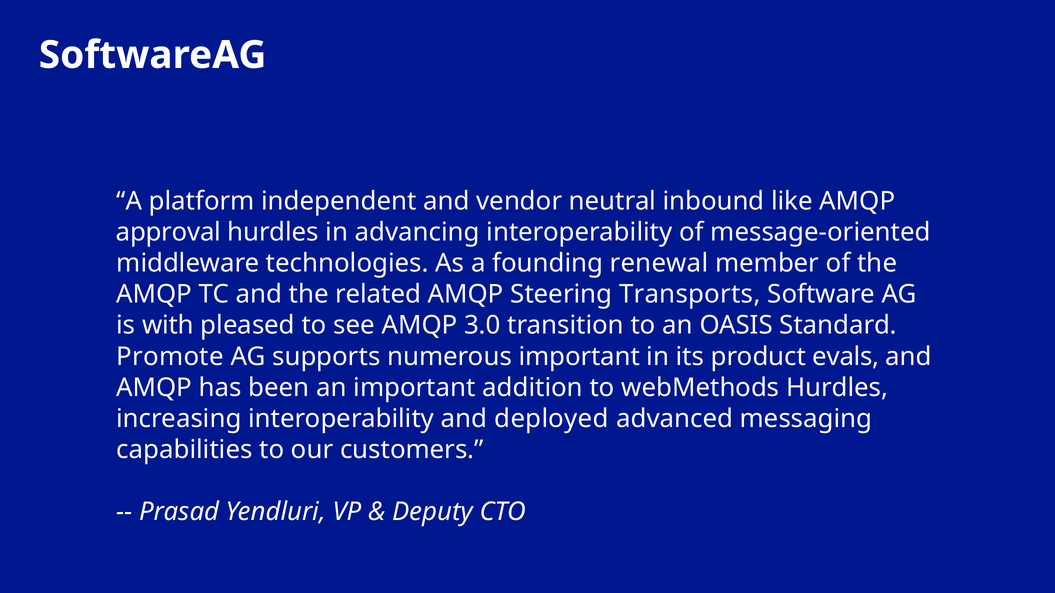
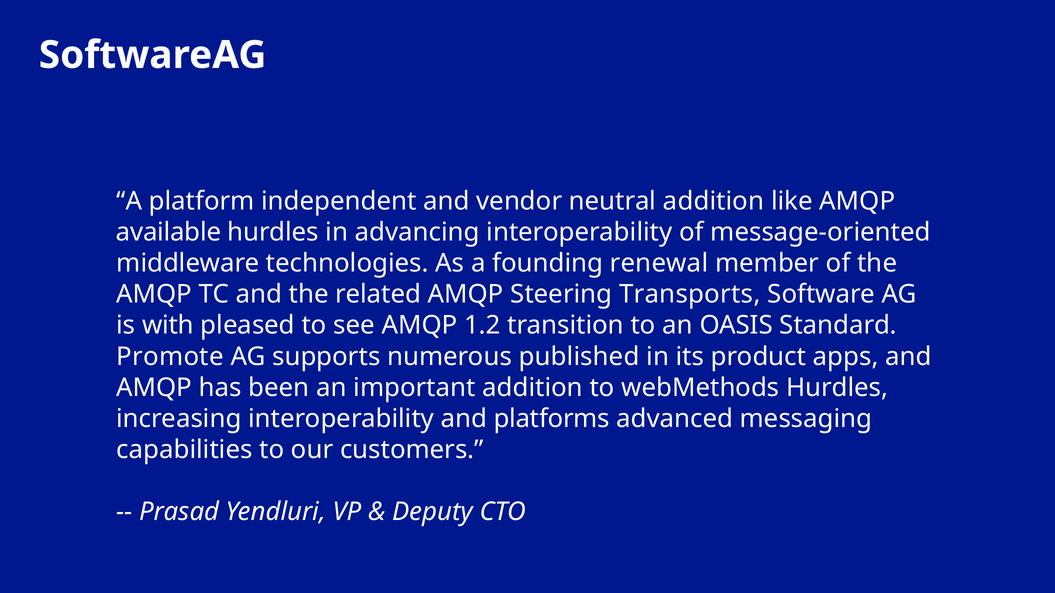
neutral inbound: inbound -> addition (714, 202)
approval: approval -> available (169, 233)
3.0: 3.0 -> 1.2 (482, 326)
numerous important: important -> published (579, 357)
evals: evals -> apps (846, 357)
deployed: deployed -> platforms (552, 419)
